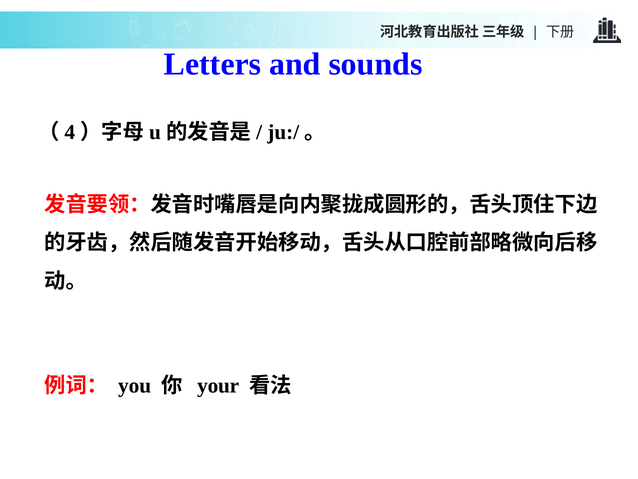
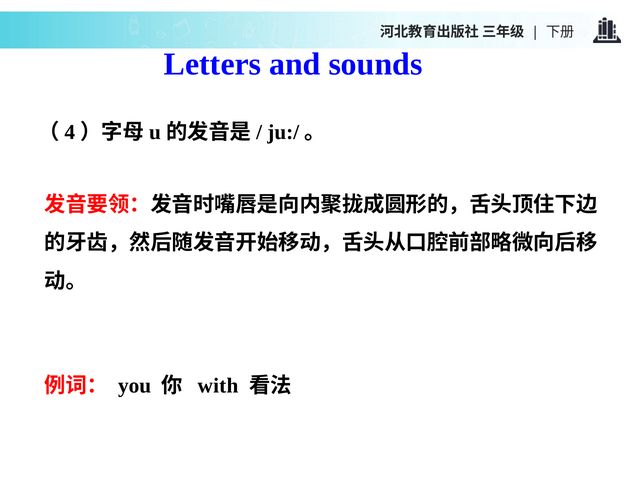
your: your -> with (218, 385)
